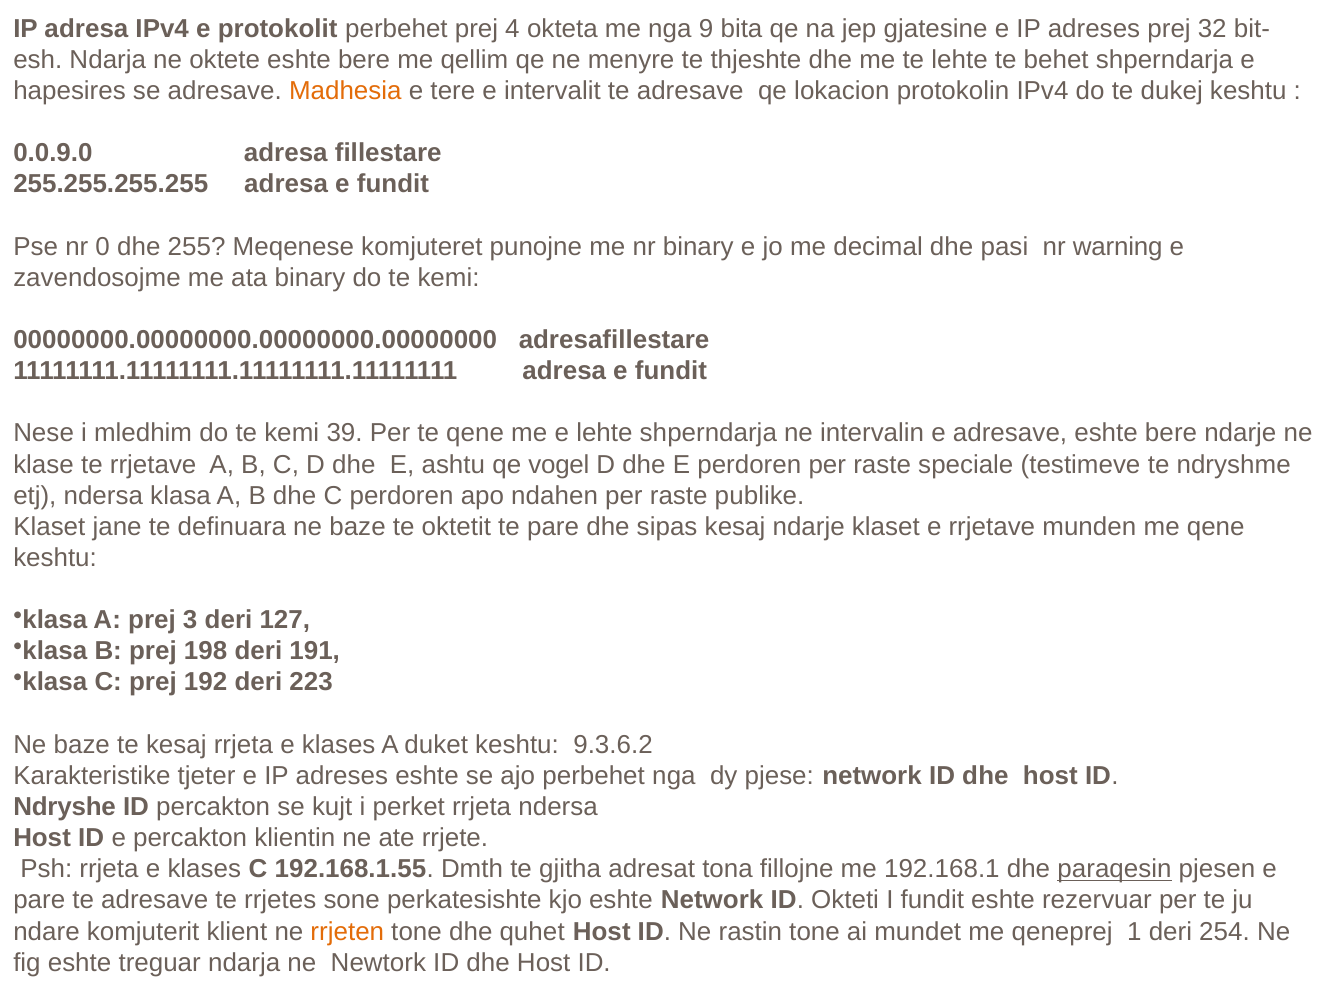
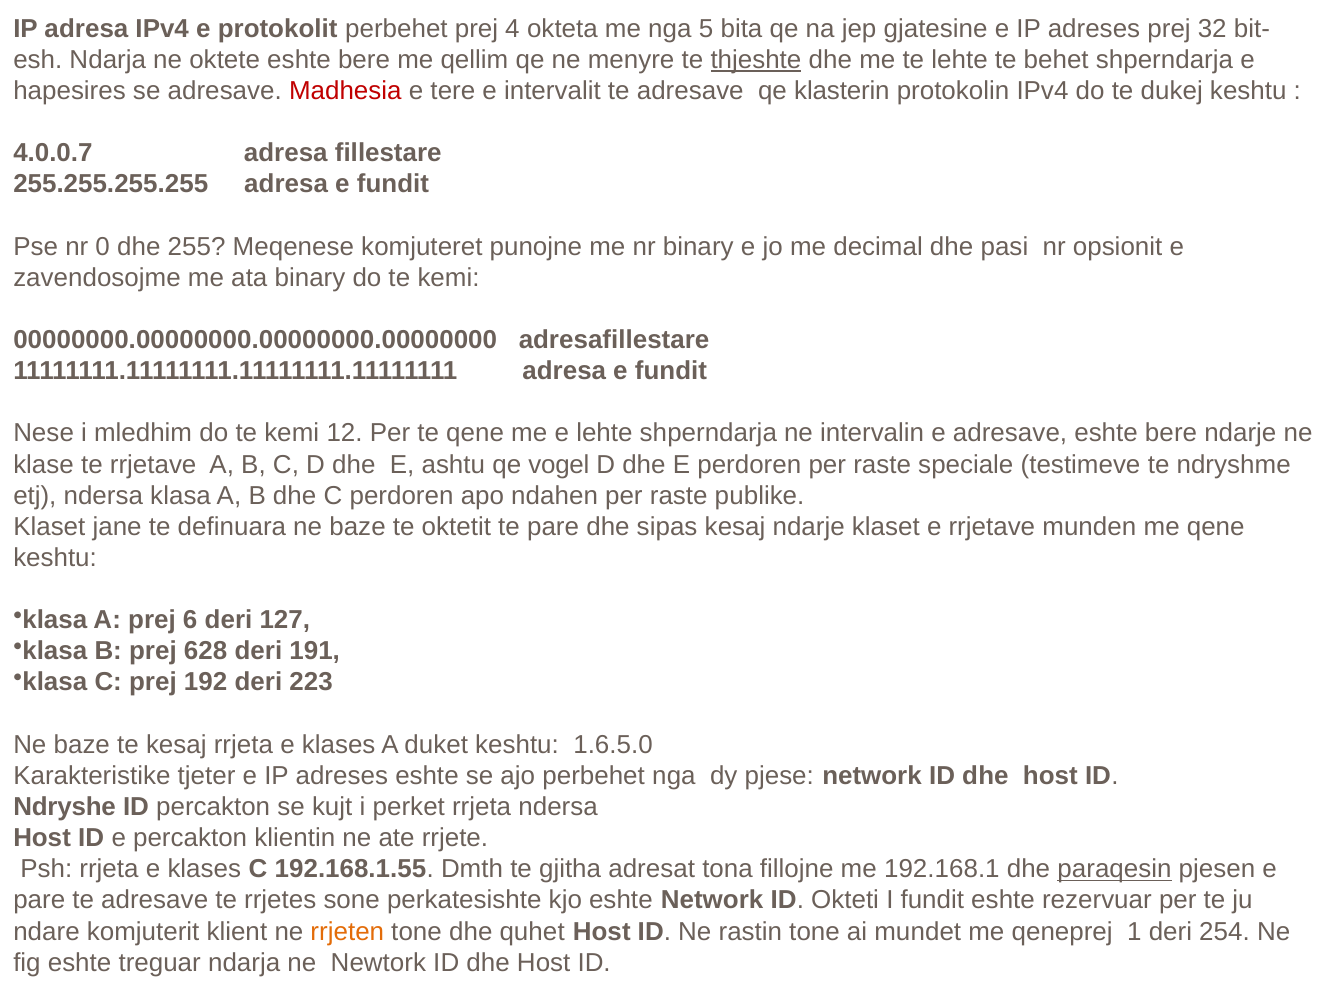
9: 9 -> 5 (706, 29)
thjeshte underline: none -> present (756, 60)
Madhesia colour: orange -> red (345, 91)
lokacion: lokacion -> klasterin (842, 91)
0.0.9.0: 0.0.9.0 -> 4.0.0.7 (53, 153)
warning: warning -> opsionit (1118, 247)
39: 39 -> 12 (345, 434)
3: 3 -> 6 (190, 620)
198: 198 -> 628 (206, 652)
9.3.6.2: 9.3.6.2 -> 1.6.5.0 (613, 745)
